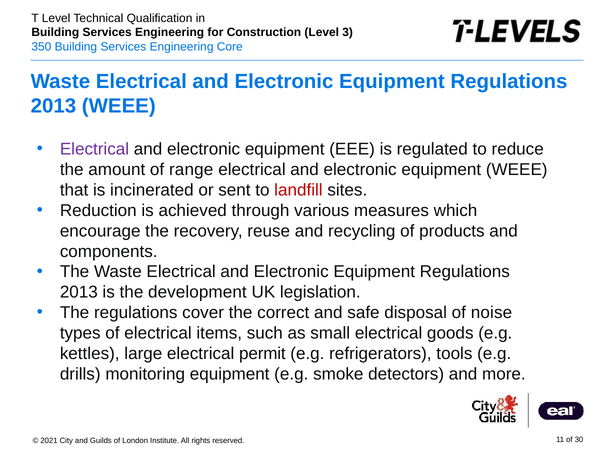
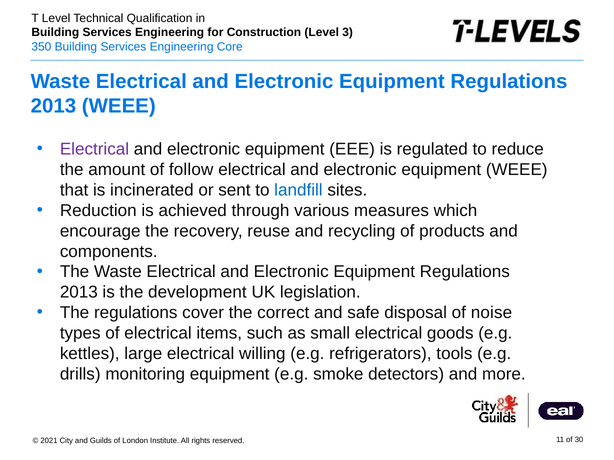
range: range -> follow (191, 170)
landfill colour: red -> blue (298, 190)
permit: permit -> willing (262, 354)
